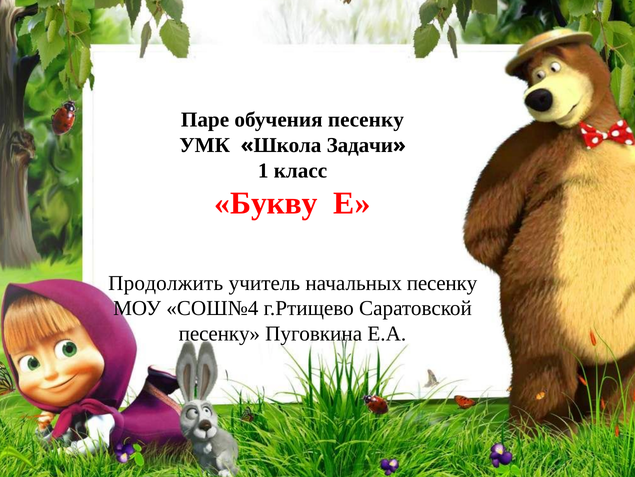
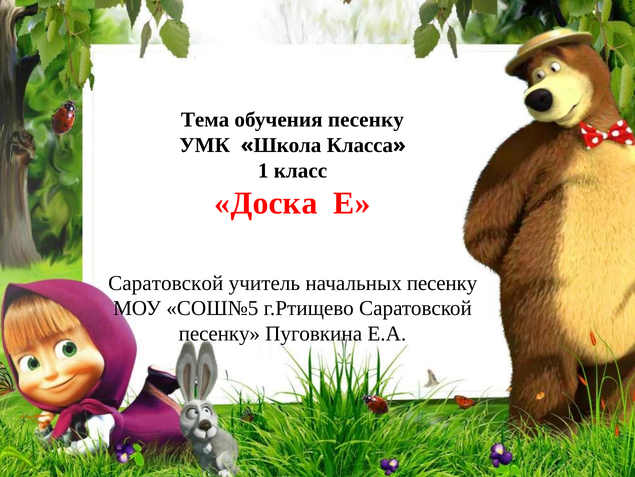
Паре: Паре -> Тема (205, 120)
Задачи: Задачи -> Класса (360, 145)
Букву: Букву -> Доска (266, 203)
Продолжить: Продолжить -> Саратовской (166, 283)
СОШ№4: СОШ№4 -> СОШ№5 (212, 308)
